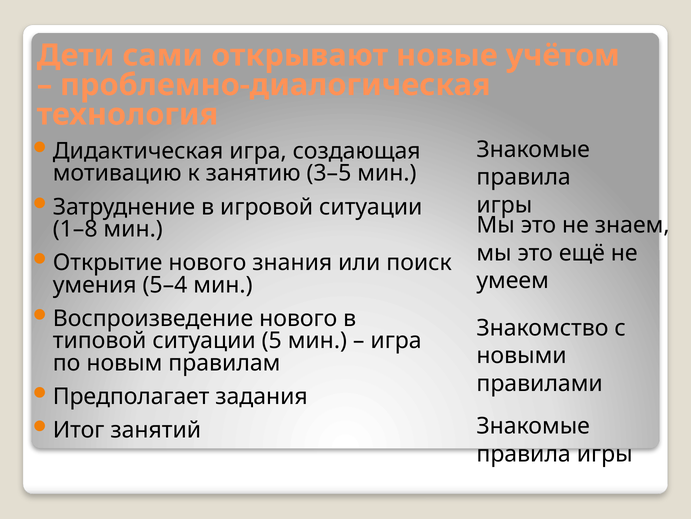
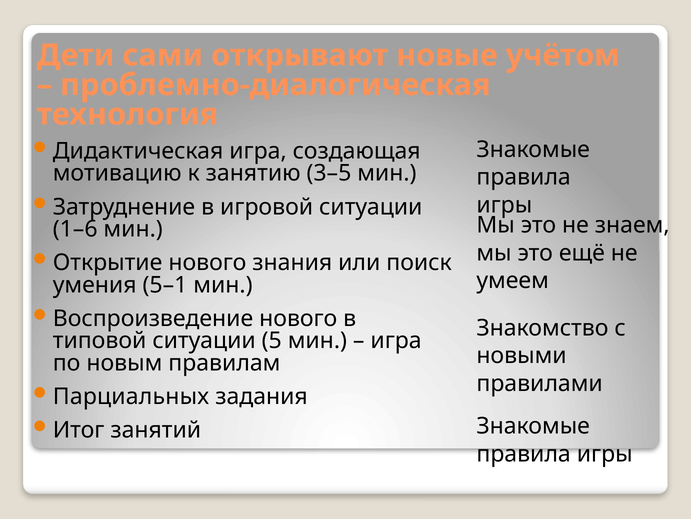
1–8: 1–8 -> 1–6 (75, 229)
5–4: 5–4 -> 5–1 (165, 285)
Предполагает: Предполагает -> Парциальных (131, 396)
